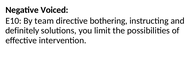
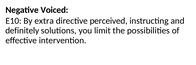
team: team -> extra (44, 21)
bothering: bothering -> perceived (109, 21)
